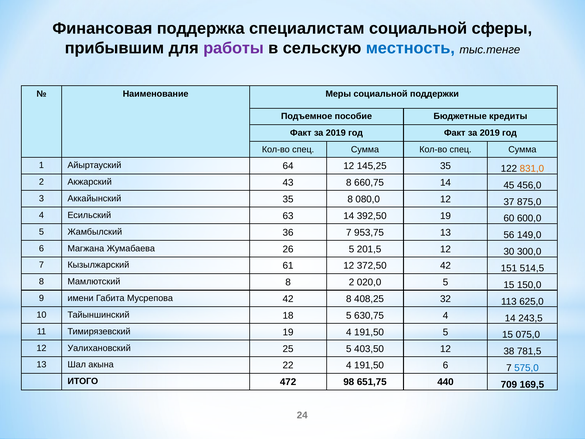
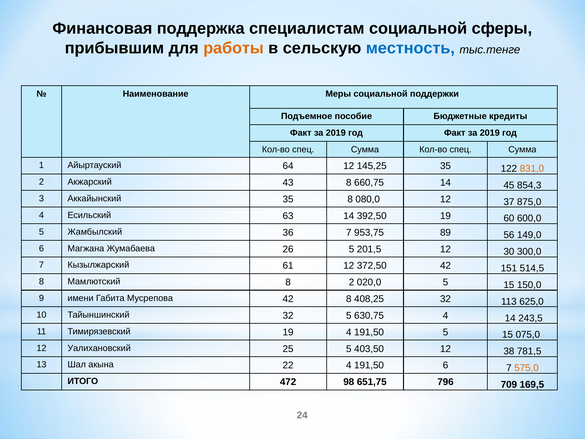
работы colour: purple -> orange (234, 48)
456,0: 456,0 -> 854,3 (529, 185)
953,75 13: 13 -> 89 (445, 232)
Тайыншинский 18: 18 -> 32 (288, 315)
575,0 colour: blue -> orange (526, 368)
440: 440 -> 796 (446, 382)
